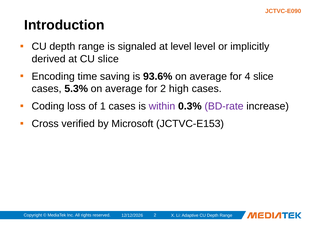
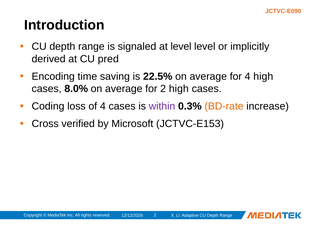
CU slice: slice -> pred (108, 59)
93.6%: 93.6% -> 22.5% (158, 77)
4 slice: slice -> high (263, 77)
5.3%: 5.3% -> 8.0% (76, 89)
of 1: 1 -> 4 (103, 107)
BD-rate colour: purple -> orange (224, 107)
